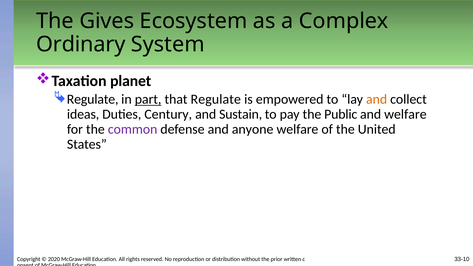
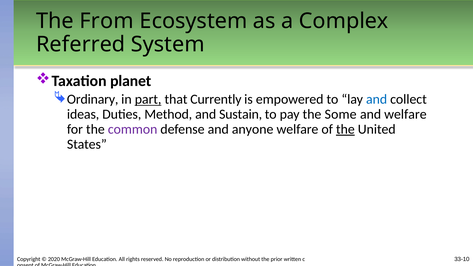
Gives: Gives -> From (107, 21)
Ordinary: Ordinary -> Referred (81, 44)
Regulate: Regulate -> Ordinary (93, 99)
that Regulate: Regulate -> Currently (216, 99)
and colour: orange -> blue (377, 99)
Century: Century -> Method (168, 114)
Public: Public -> Some (341, 114)
the underline: none -> present (345, 129)
